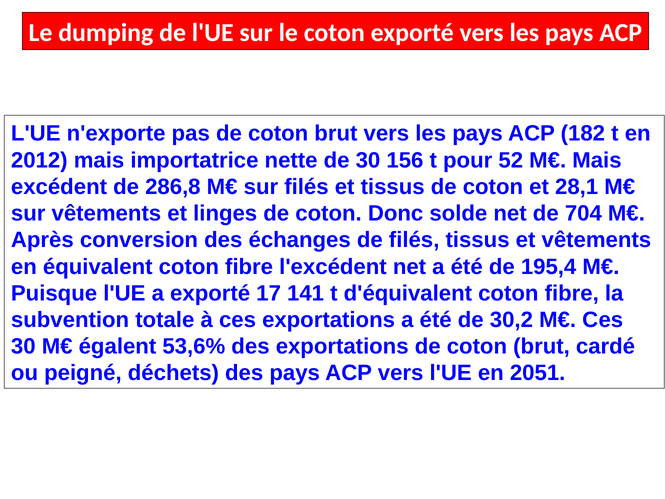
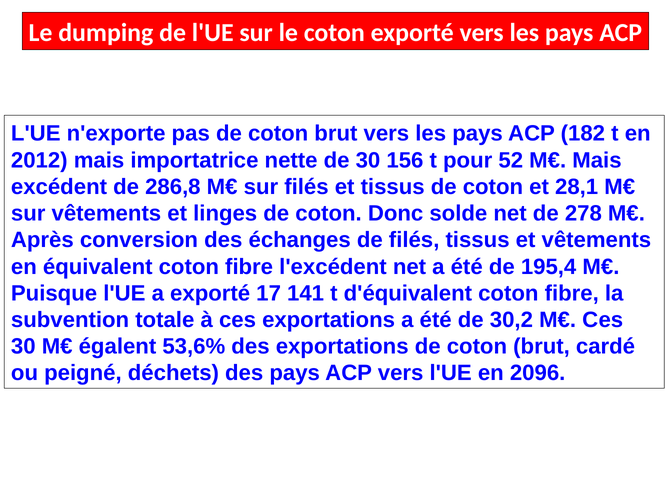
704: 704 -> 278 (583, 213)
2051: 2051 -> 2096 (538, 373)
